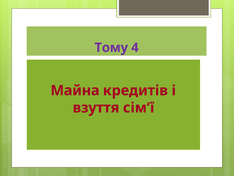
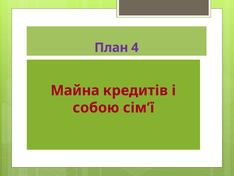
Тому: Тому -> План (111, 47)
взуття: взуття -> собою (96, 107)
